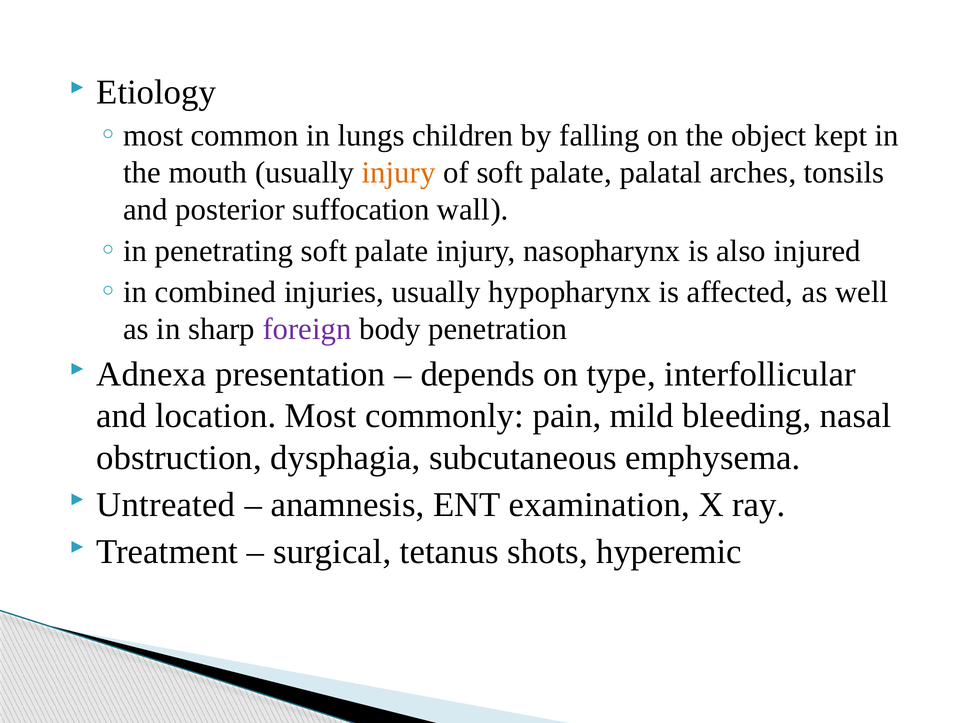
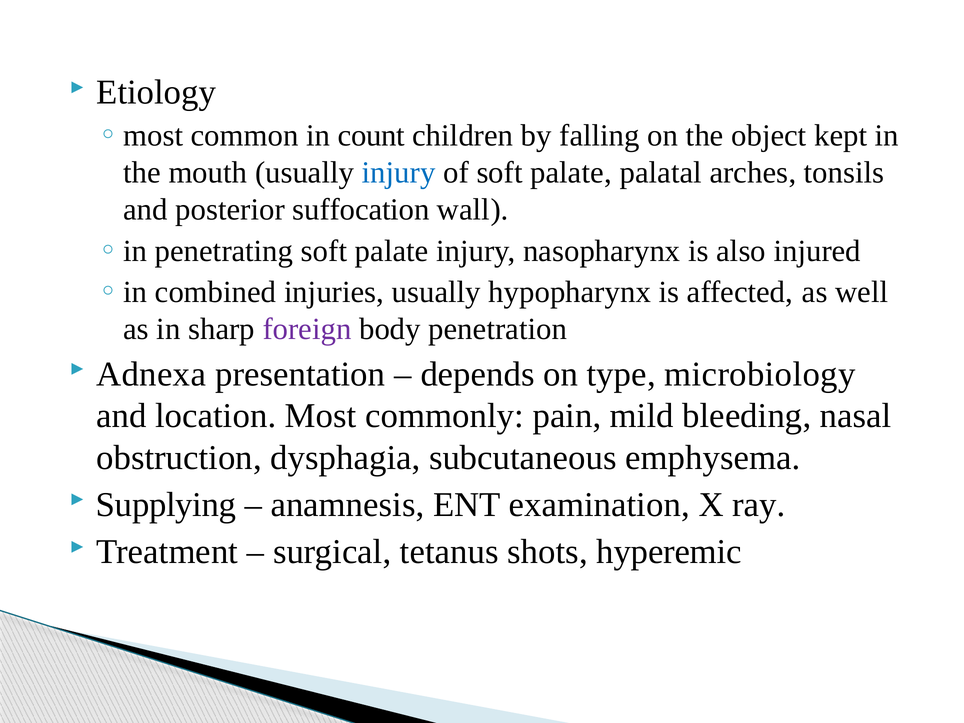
lungs: lungs -> count (371, 136)
injury colour: orange -> blue (399, 173)
interfollicular: interfollicular -> microbiology (760, 374)
Untreated: Untreated -> Supplying (166, 505)
